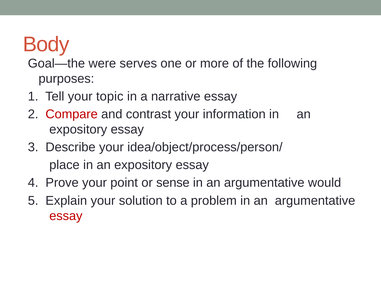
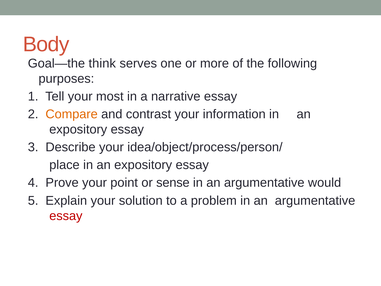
were: were -> think (102, 63)
topic: topic -> most (110, 96)
Compare colour: red -> orange (72, 114)
